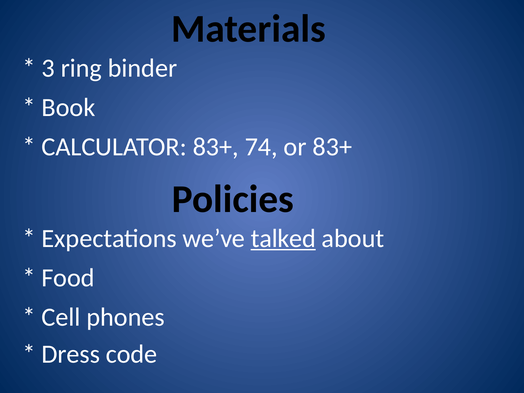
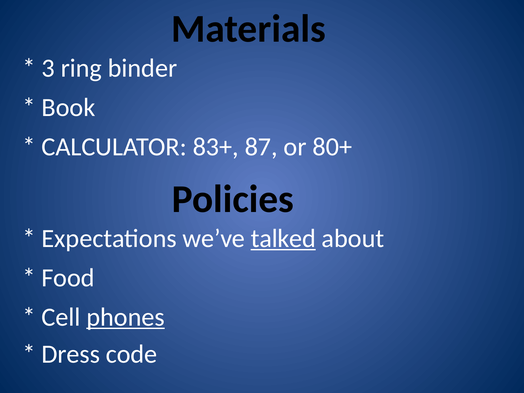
74: 74 -> 87 (261, 147)
or 83+: 83+ -> 80+ (332, 147)
phones underline: none -> present (126, 317)
